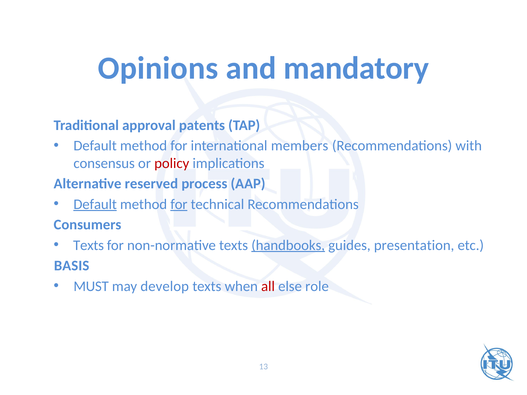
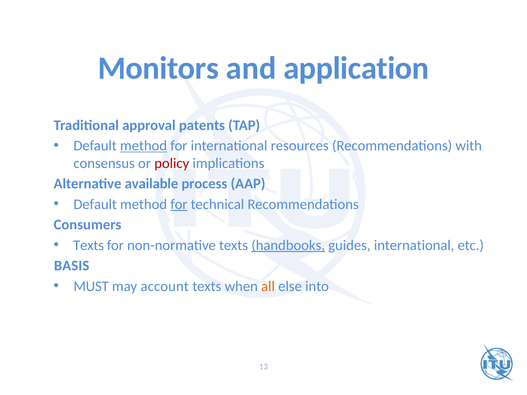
Opinions: Opinions -> Monitors (158, 68)
mandatory: mandatory -> application (356, 68)
method underline: none -> present (144, 146)
members: members -> resources (300, 146)
reserved: reserved -> available (151, 184)
Default underline: present -> none (95, 204)
guides presentation: presentation -> international (414, 245)
develop: develop -> account (165, 286)
all colour: red -> orange (268, 286)
role: role -> into (317, 286)
